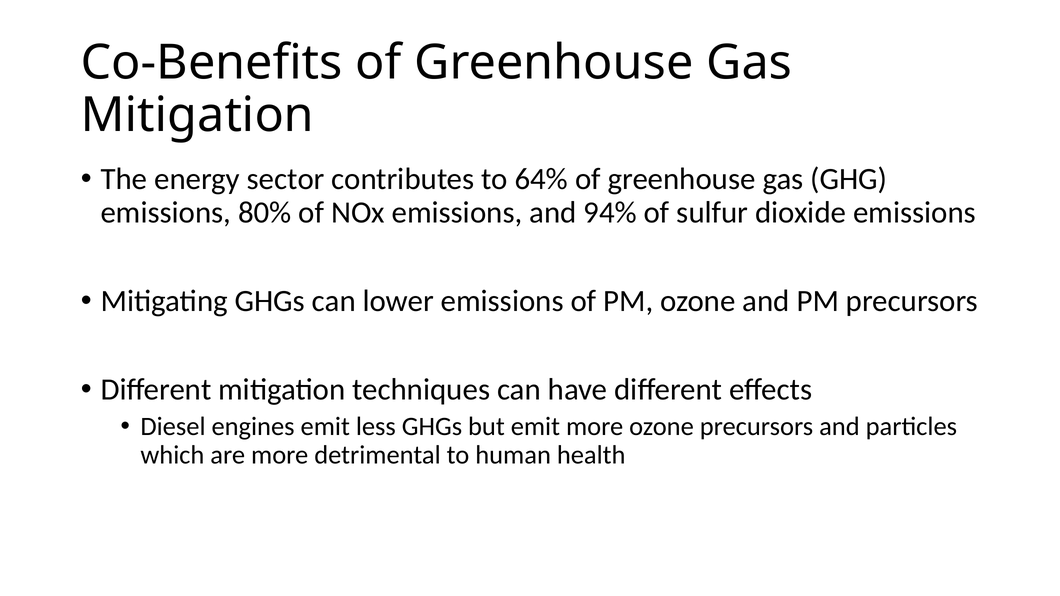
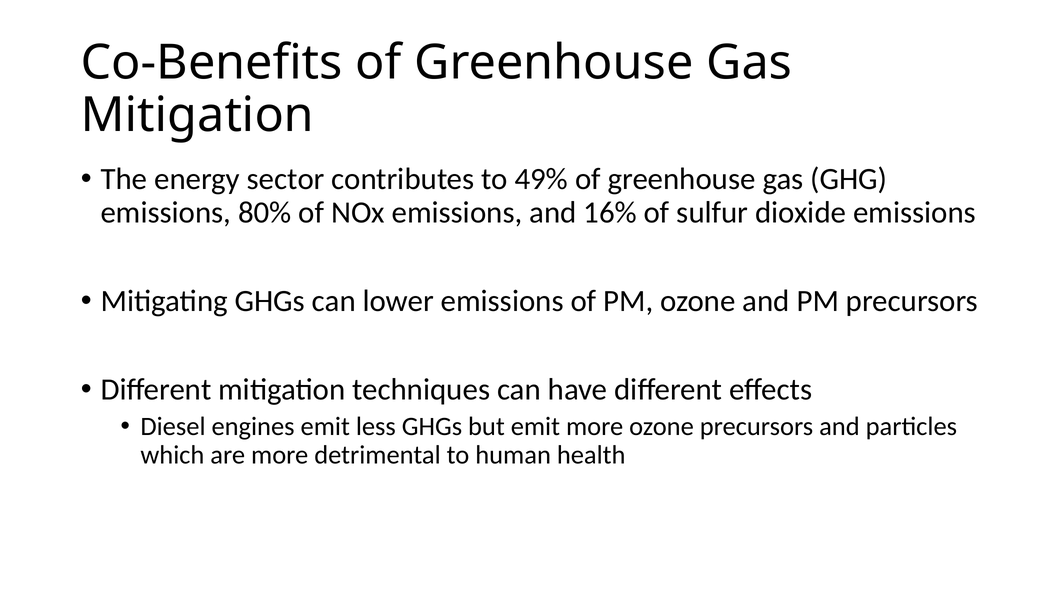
64%: 64% -> 49% (541, 179)
94%: 94% -> 16% (610, 212)
